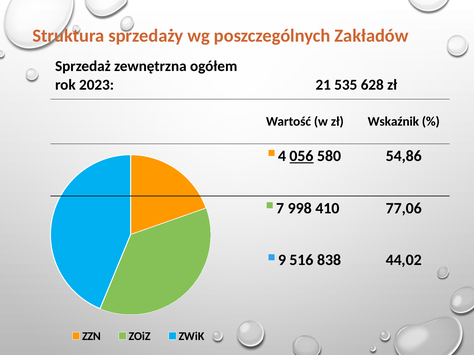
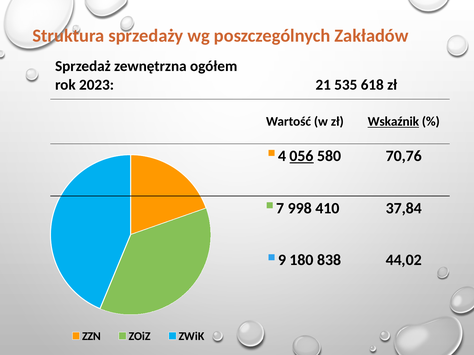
628: 628 -> 618 (372, 85)
Wskaźnik underline: none -> present (393, 122)
54,86: 54,86 -> 70,76 (404, 156)
77,06: 77,06 -> 37,84 (404, 209)
516: 516 -> 180 (302, 260)
